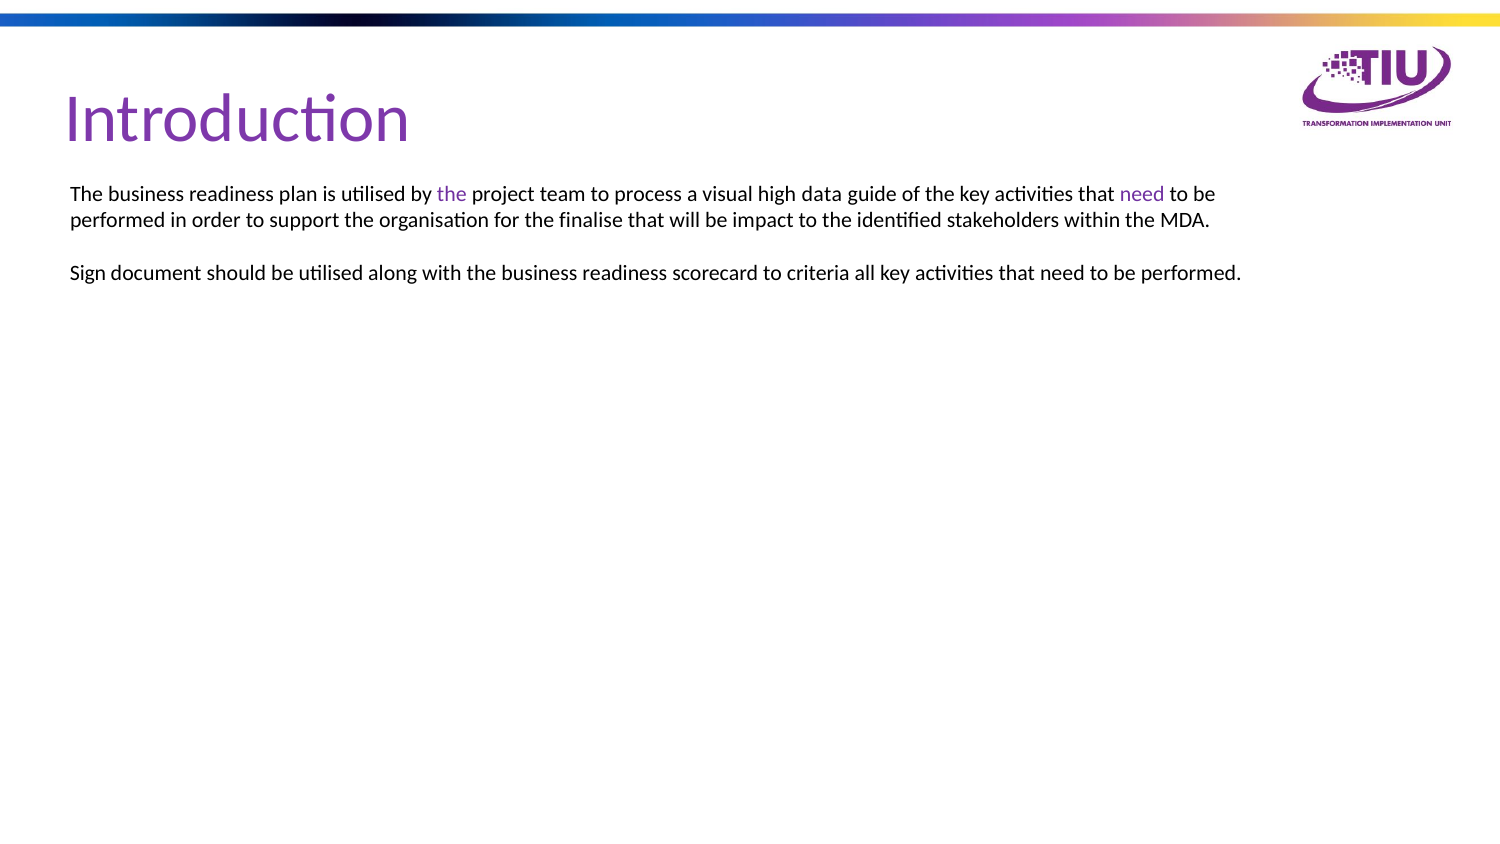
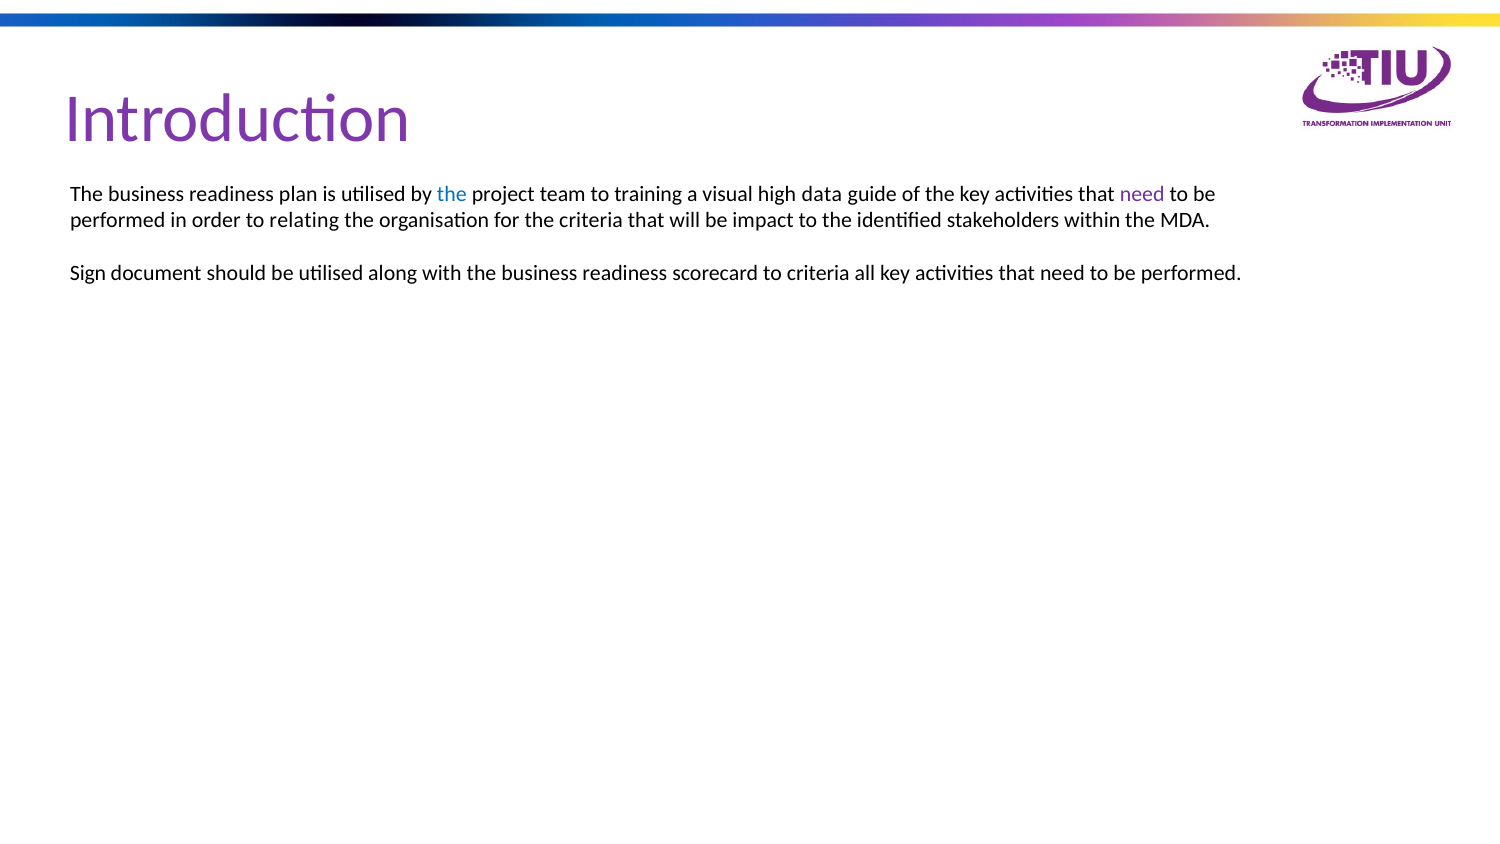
the colour: purple -> blue (452, 194)
process: process -> training (648, 194)
support: support -> relating (304, 220)
the finalise: finalise -> criteria (591, 220)
